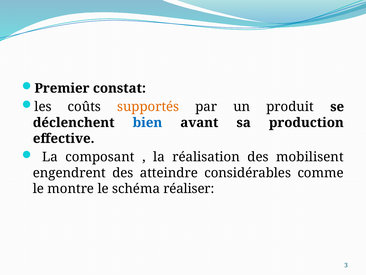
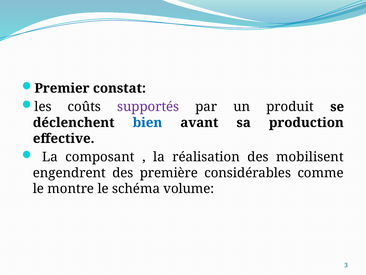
supportés colour: orange -> purple (148, 107)
atteindre: atteindre -> première (169, 173)
réaliser: réaliser -> volume (189, 188)
